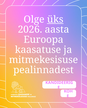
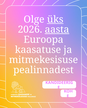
aasta underline: none -> present (57, 30)
